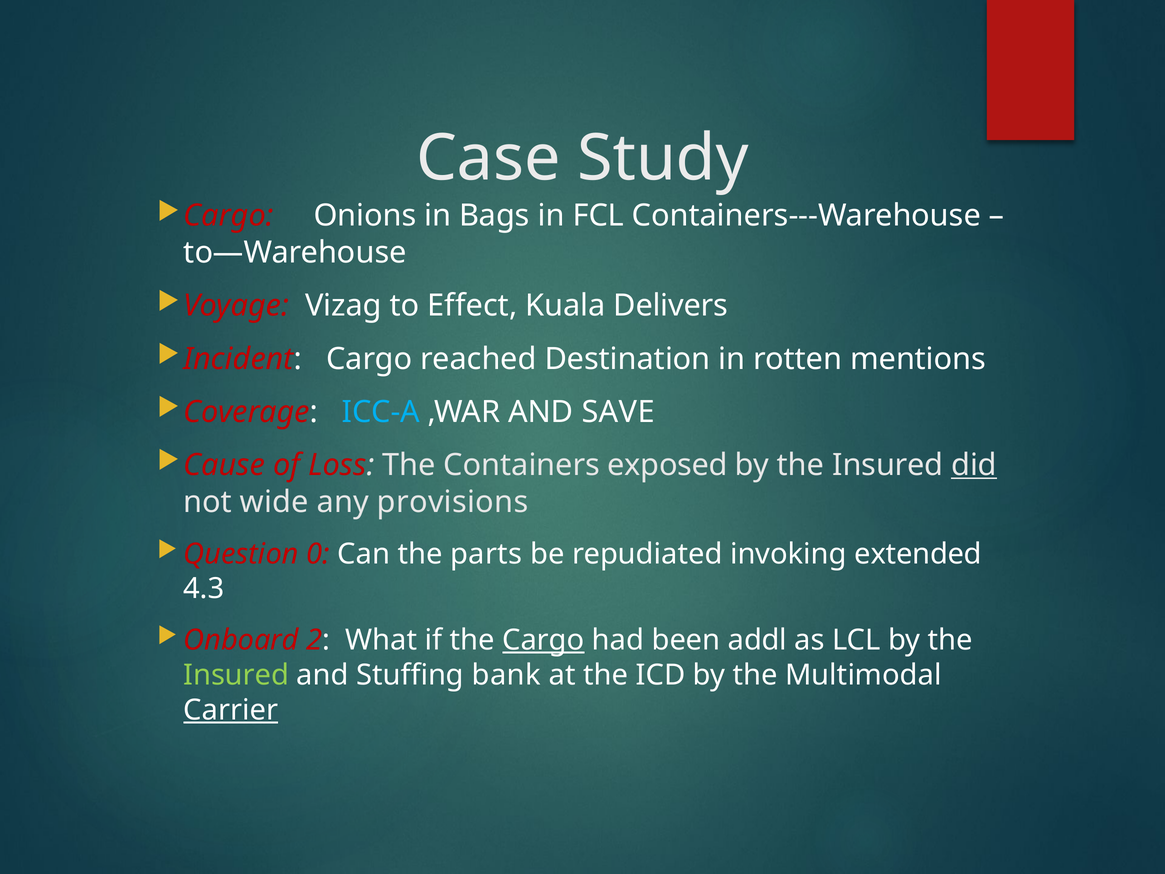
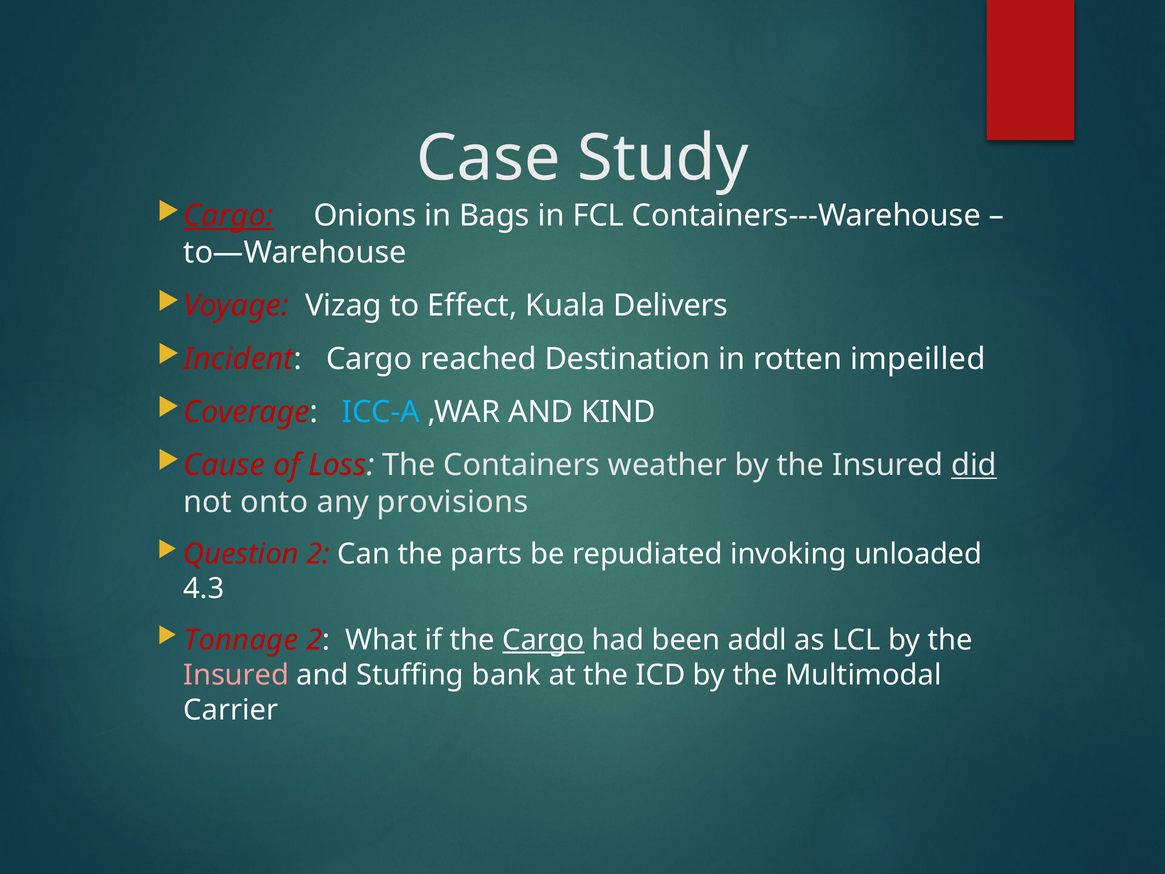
Cargo underline: none -> present (229, 216)
mentions: mentions -> impeilled (918, 359)
SAVE: SAVE -> KIND (618, 412)
exposed: exposed -> weather (667, 465)
wide: wide -> onto (274, 502)
Question 0: 0 -> 2 (318, 554)
extended: extended -> unloaded (918, 554)
Onboard: Onboard -> Tonnage (241, 640)
Insured colour: light green -> pink (236, 675)
Carrier underline: present -> none (231, 710)
